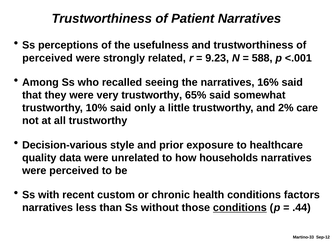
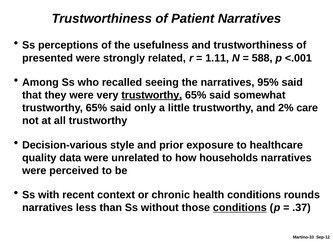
perceived: perceived -> presented (48, 58)
9.23: 9.23 -> 1.11 (217, 58)
16%: 16% -> 95% (268, 82)
trustworthy underline: none -> present (152, 95)
10%: 10% -> 65% (96, 108)
custom: custom -> context (116, 195)
factors: factors -> rounds (302, 195)
.44: .44 -> .37 (302, 207)
